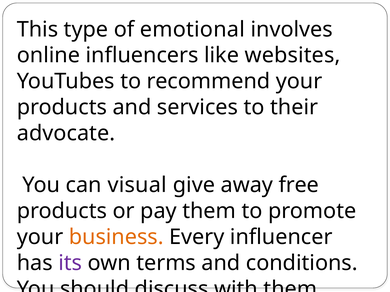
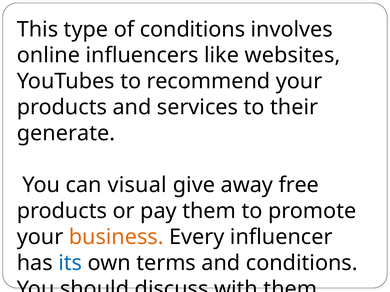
of emotional: emotional -> conditions (193, 29)
advocate: advocate -> generate (66, 133)
its colour: purple -> blue (70, 263)
